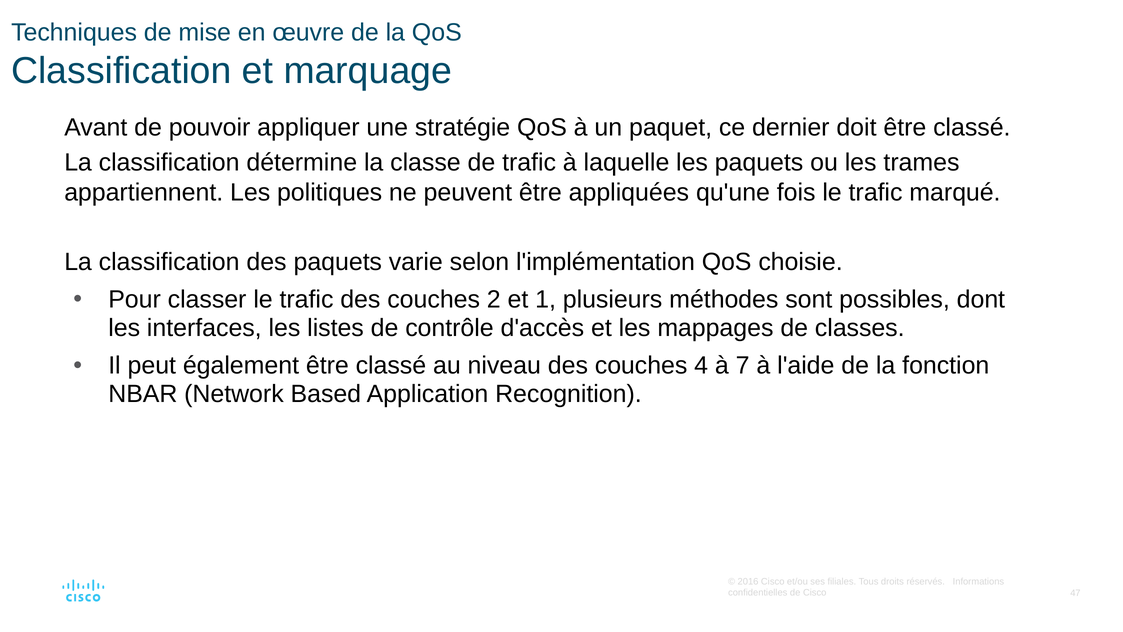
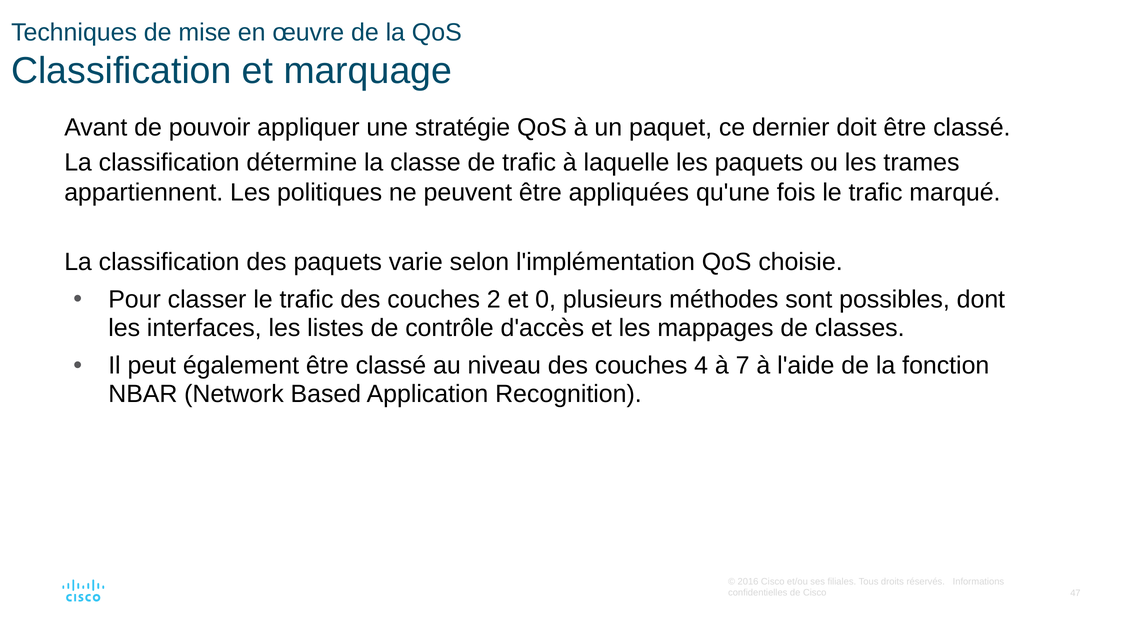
1: 1 -> 0 (546, 299)
